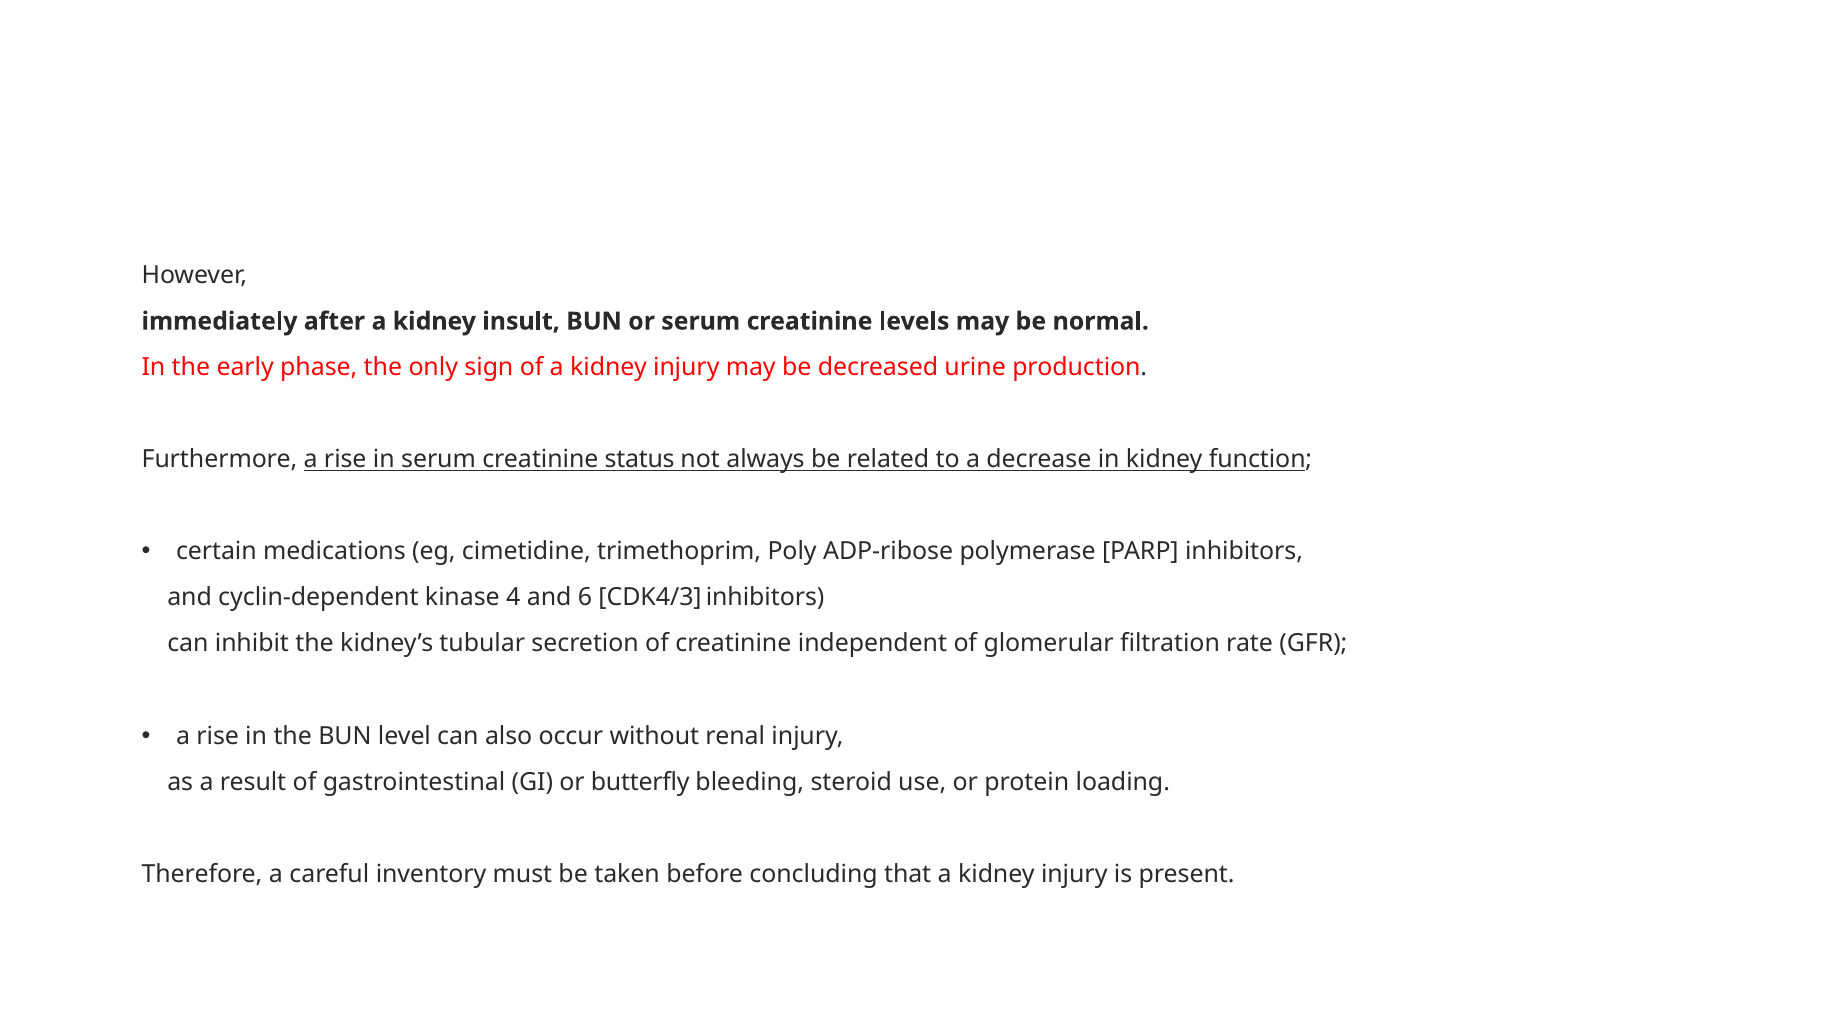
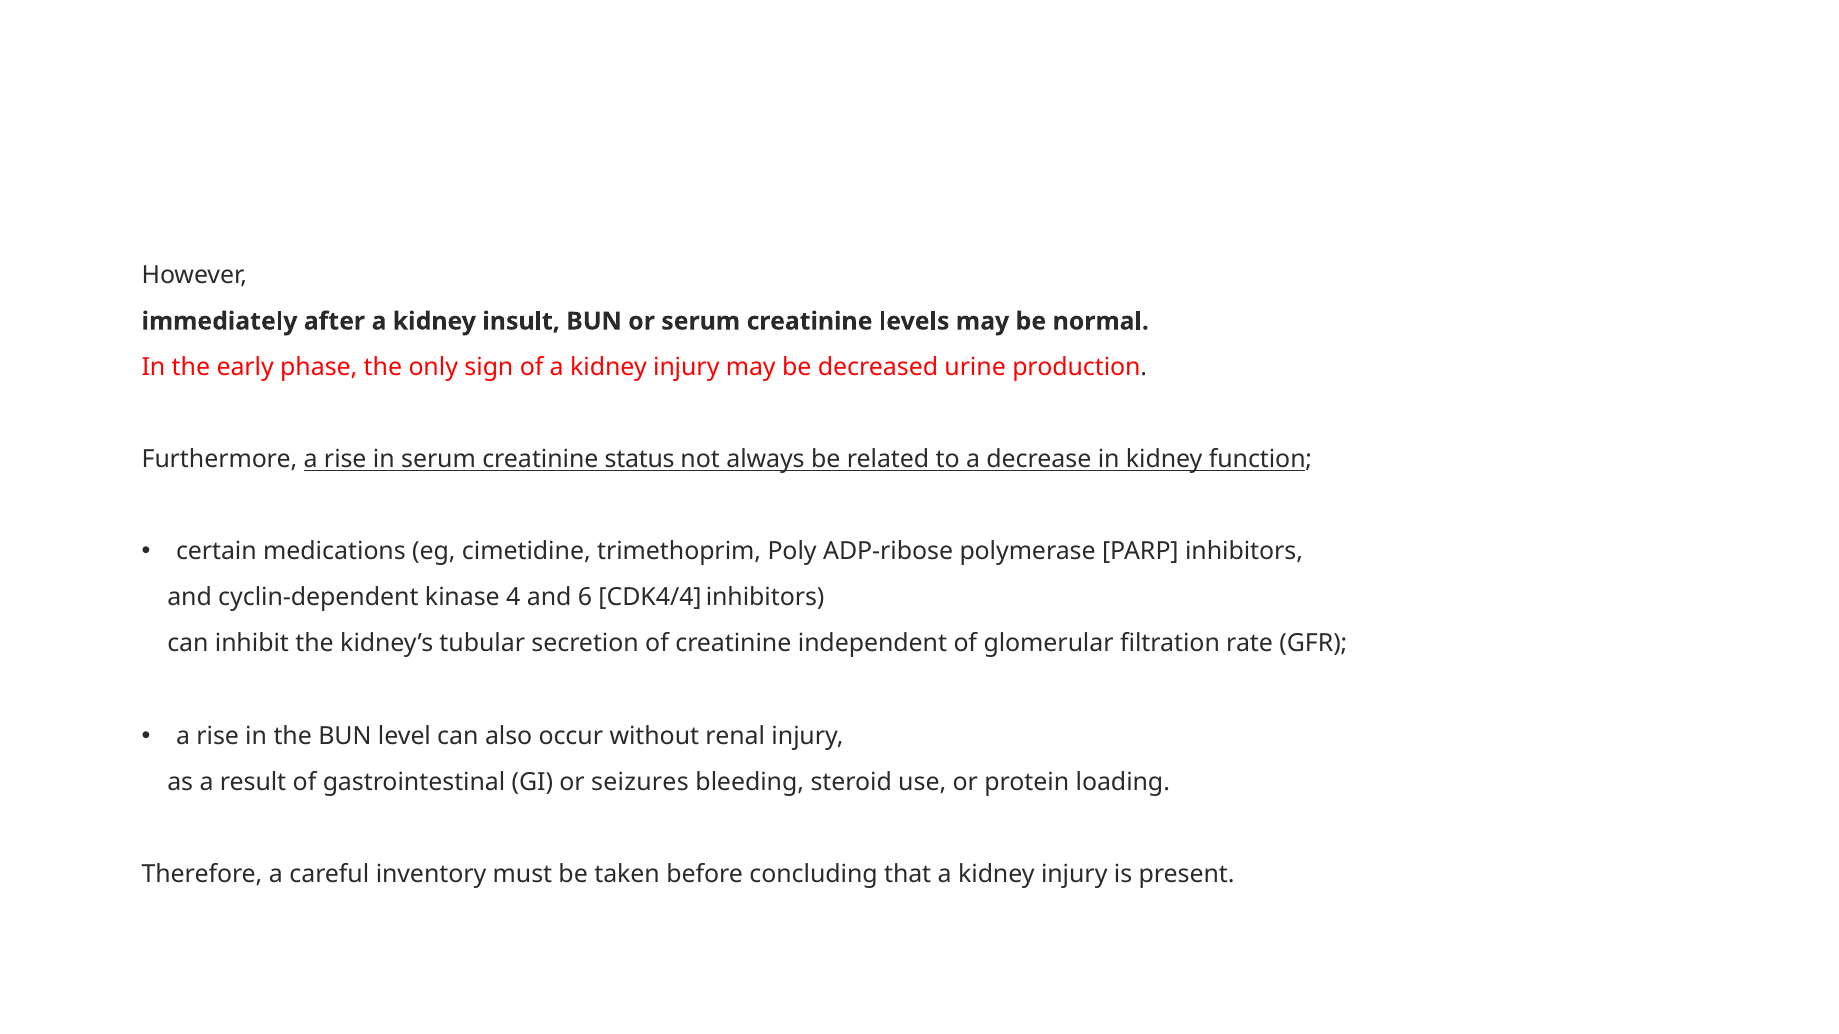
CDK4/3: CDK4/3 -> CDK4/4 (650, 598)
butterfly: butterfly -> seizures (640, 782)
